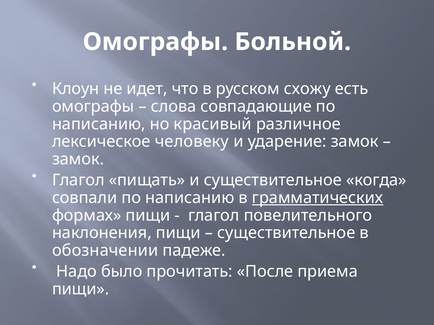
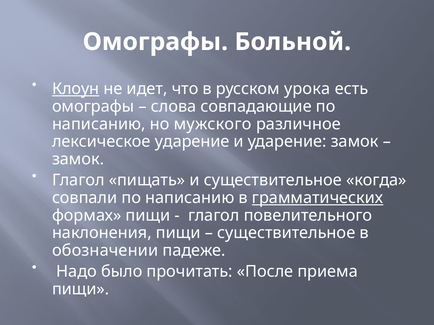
Клоун underline: none -> present (76, 89)
схожу: схожу -> урока (307, 89)
красивый: красивый -> мужского (213, 124)
лексическое человеку: человеку -> ударение (192, 142)
